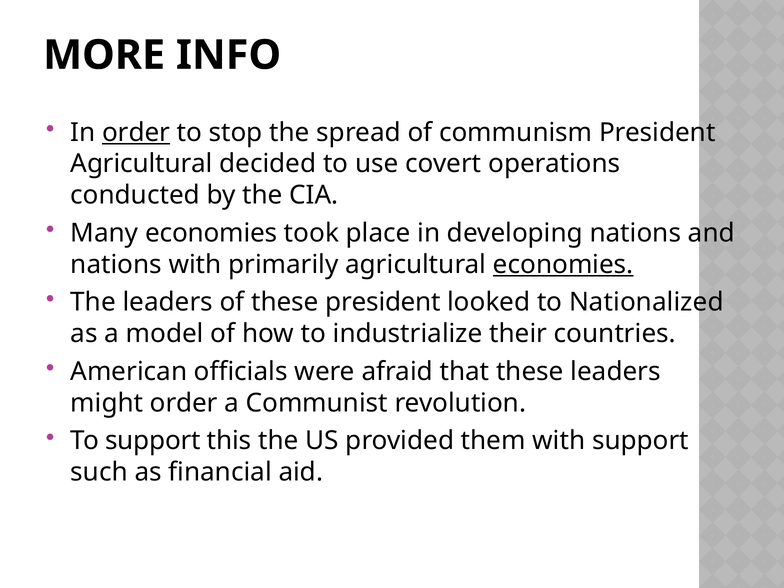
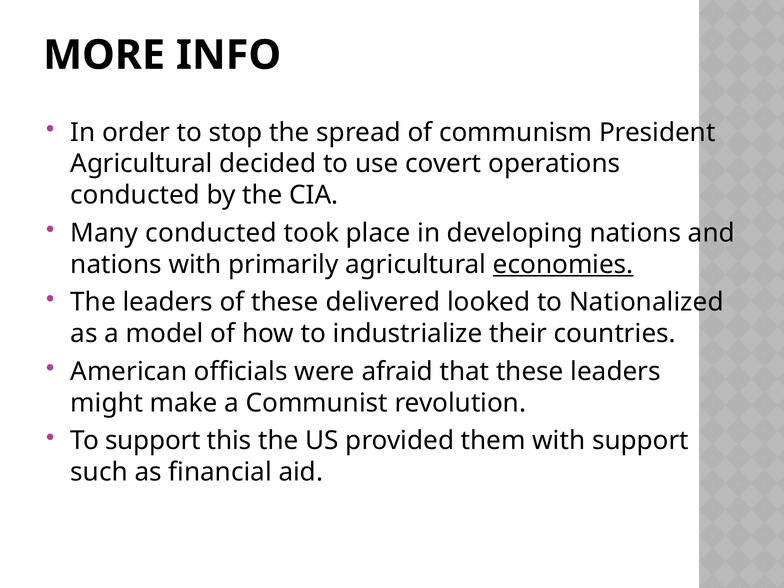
order underline: present -> none (136, 132)
Many economies: economies -> conducted (211, 233)
these president: president -> delivered (383, 302)
might order: order -> make (184, 403)
